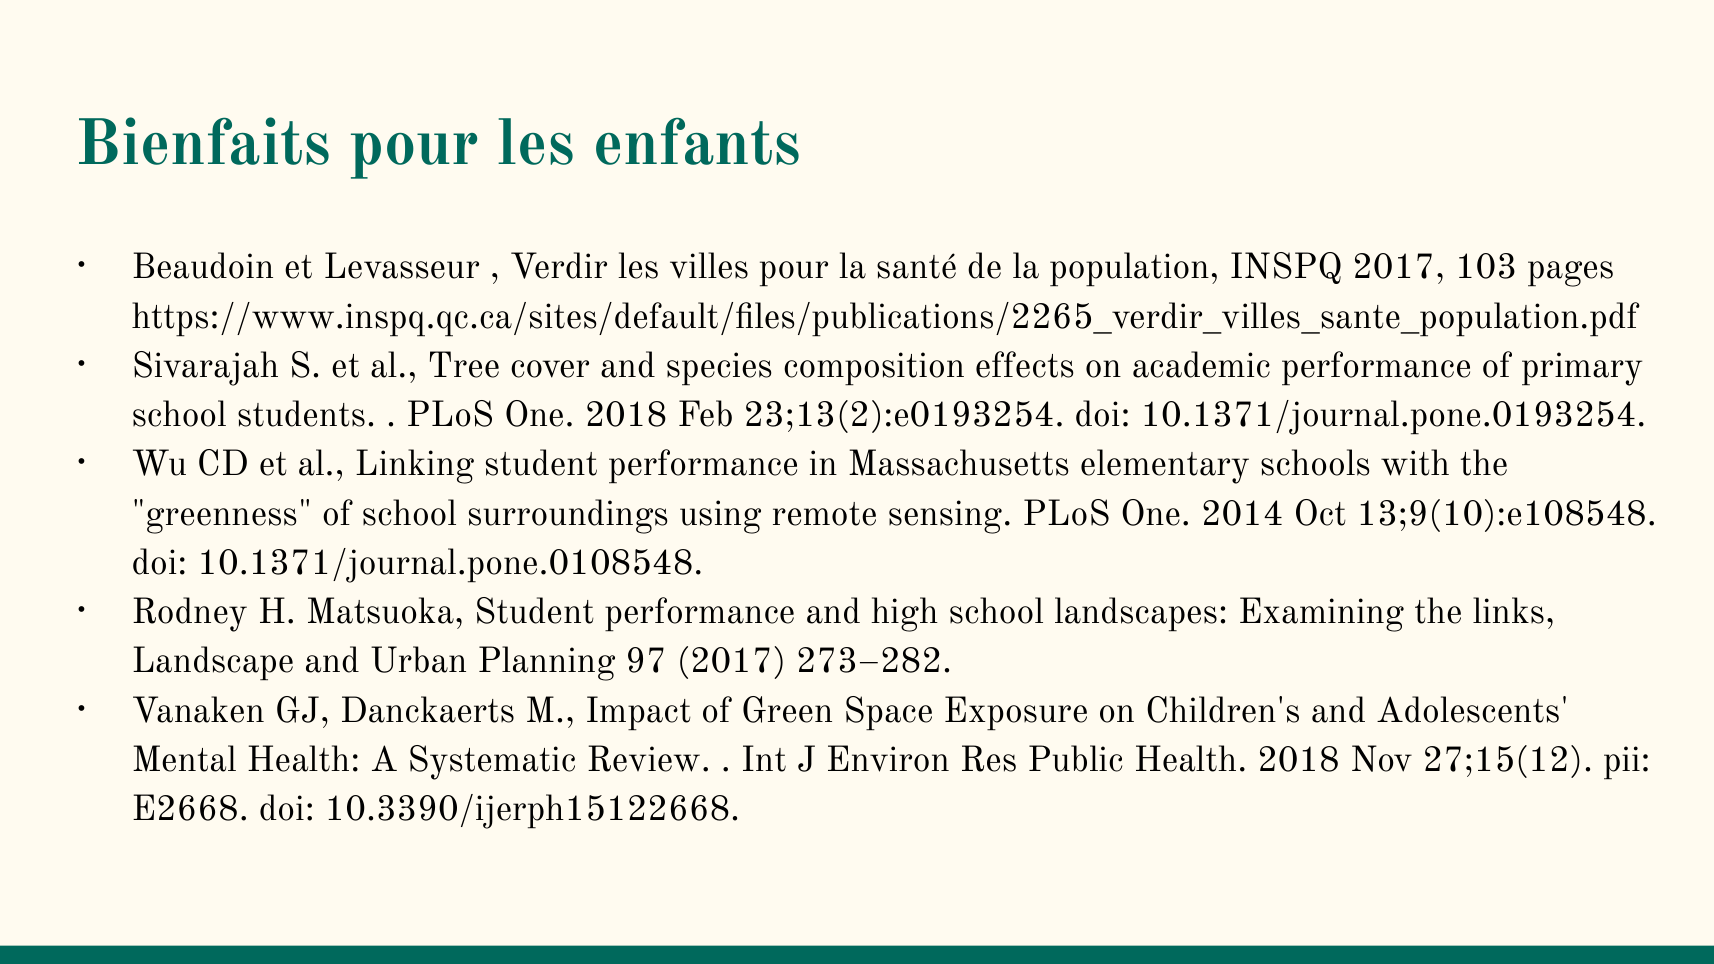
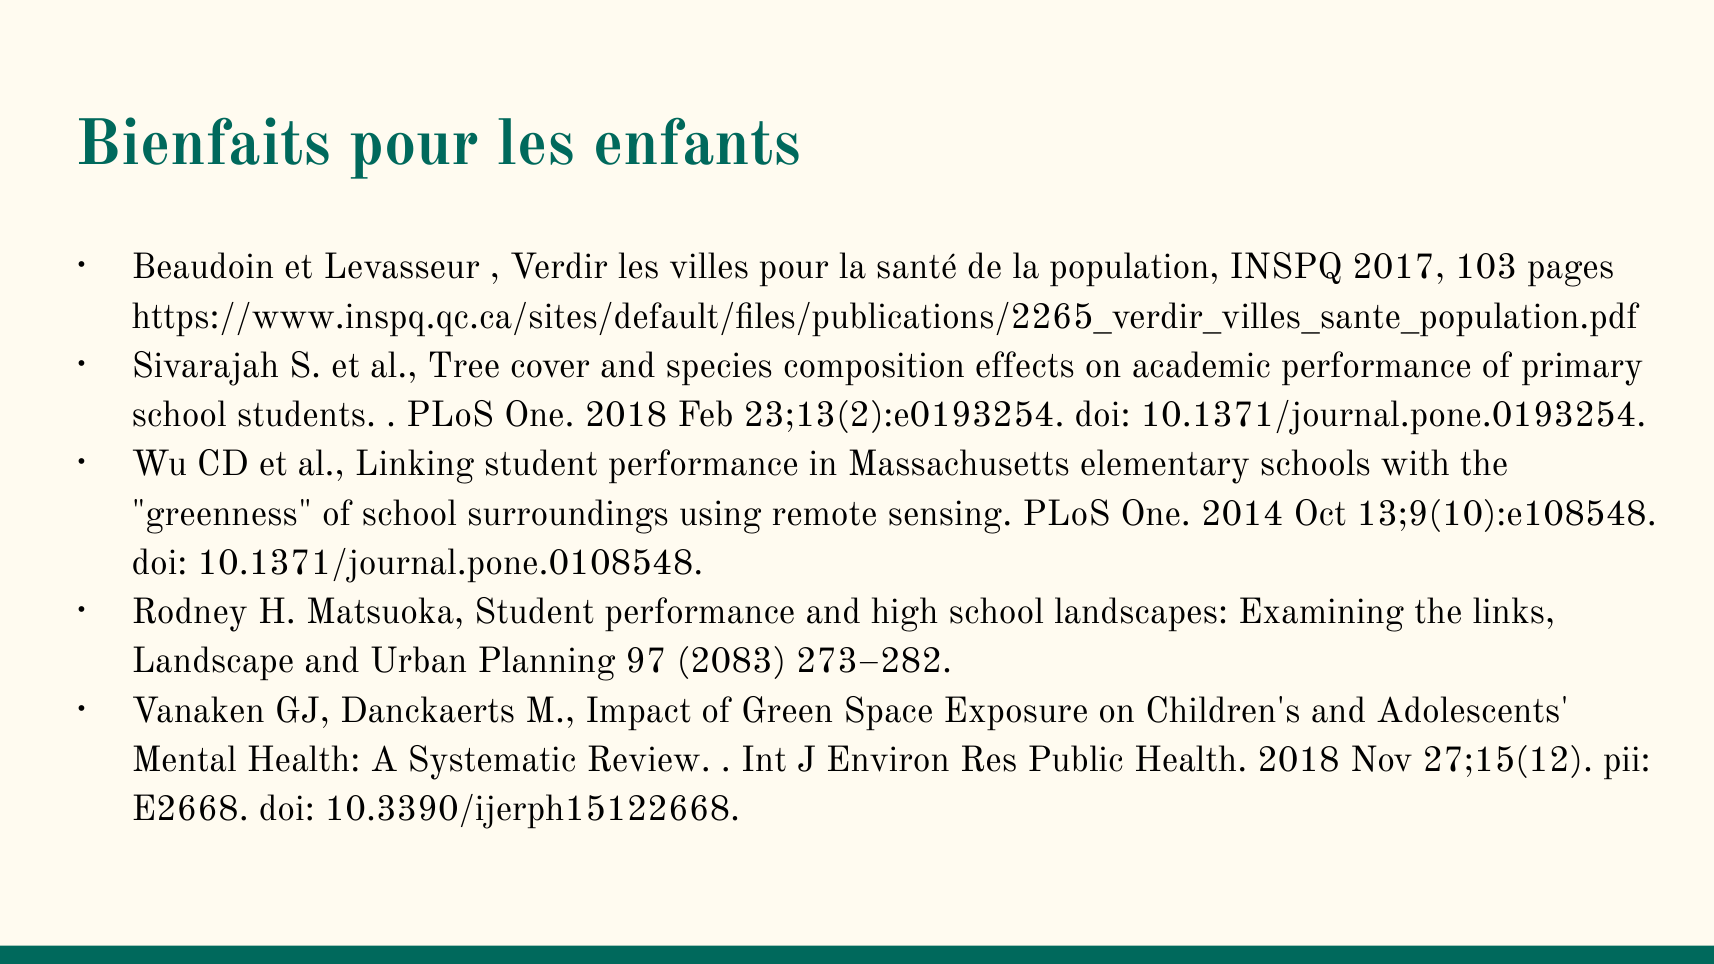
97 2017: 2017 -> 2083 (731, 661)
